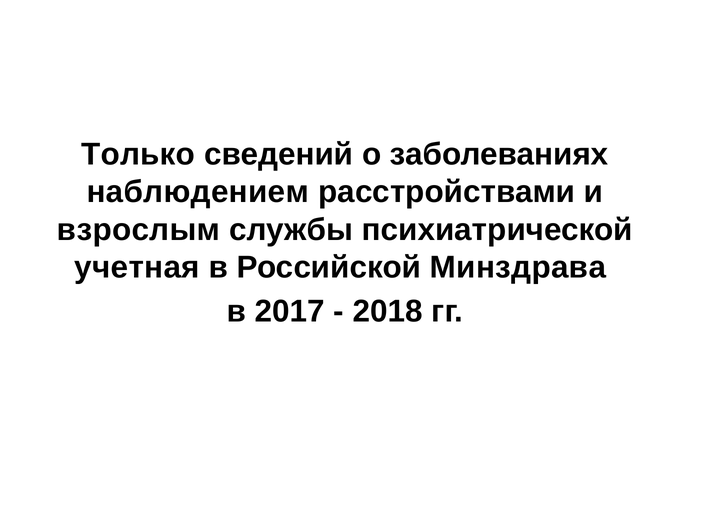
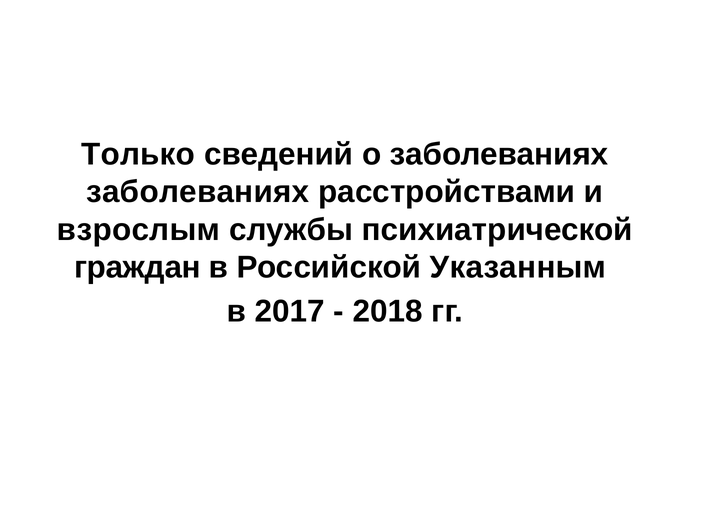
наблюдением: наблюдением -> заболеваниях (198, 192)
учетная: учетная -> граждан (137, 267)
Минздрава: Минздрава -> Указанным (518, 267)
